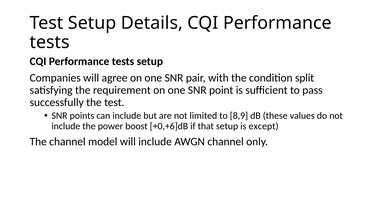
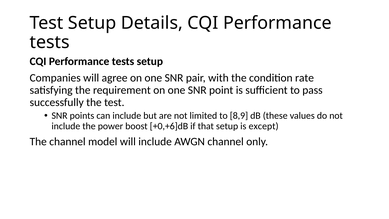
split: split -> rate (305, 78)
